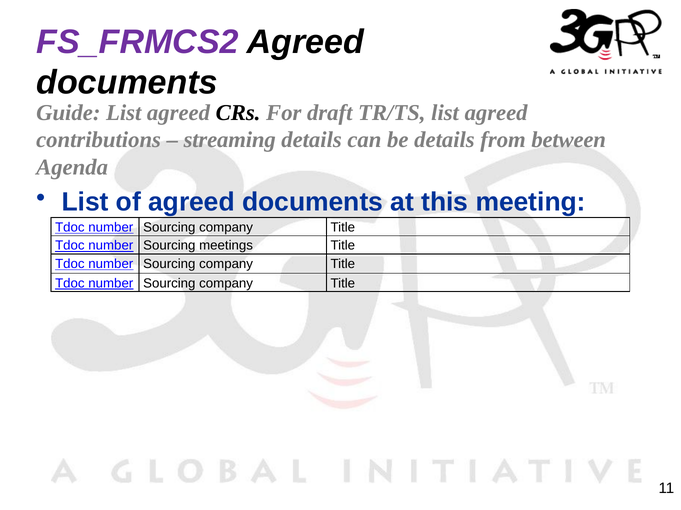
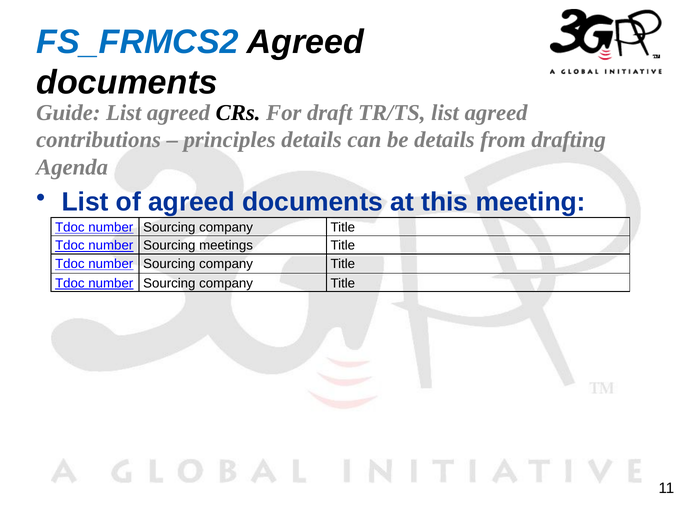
FS_FRMCS2 colour: purple -> blue (138, 42)
streaming: streaming -> principles (230, 140)
between: between -> drafting (569, 140)
